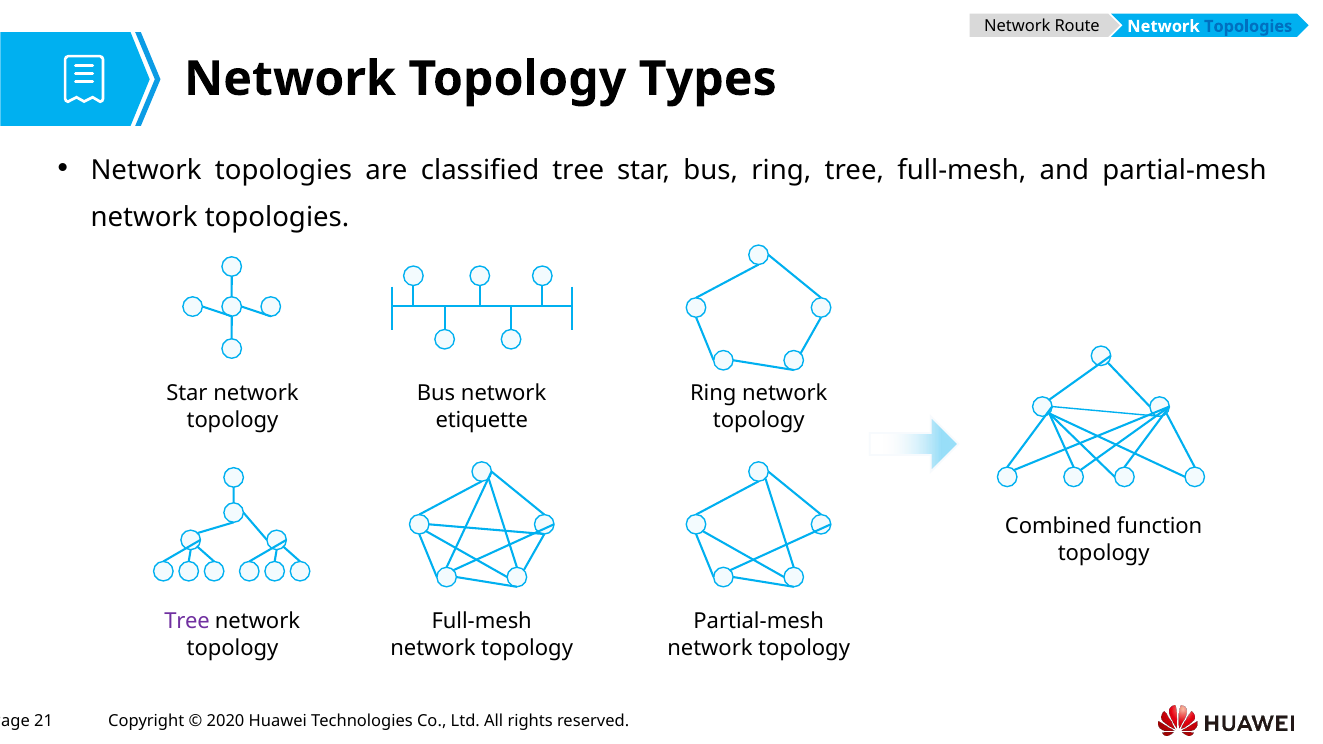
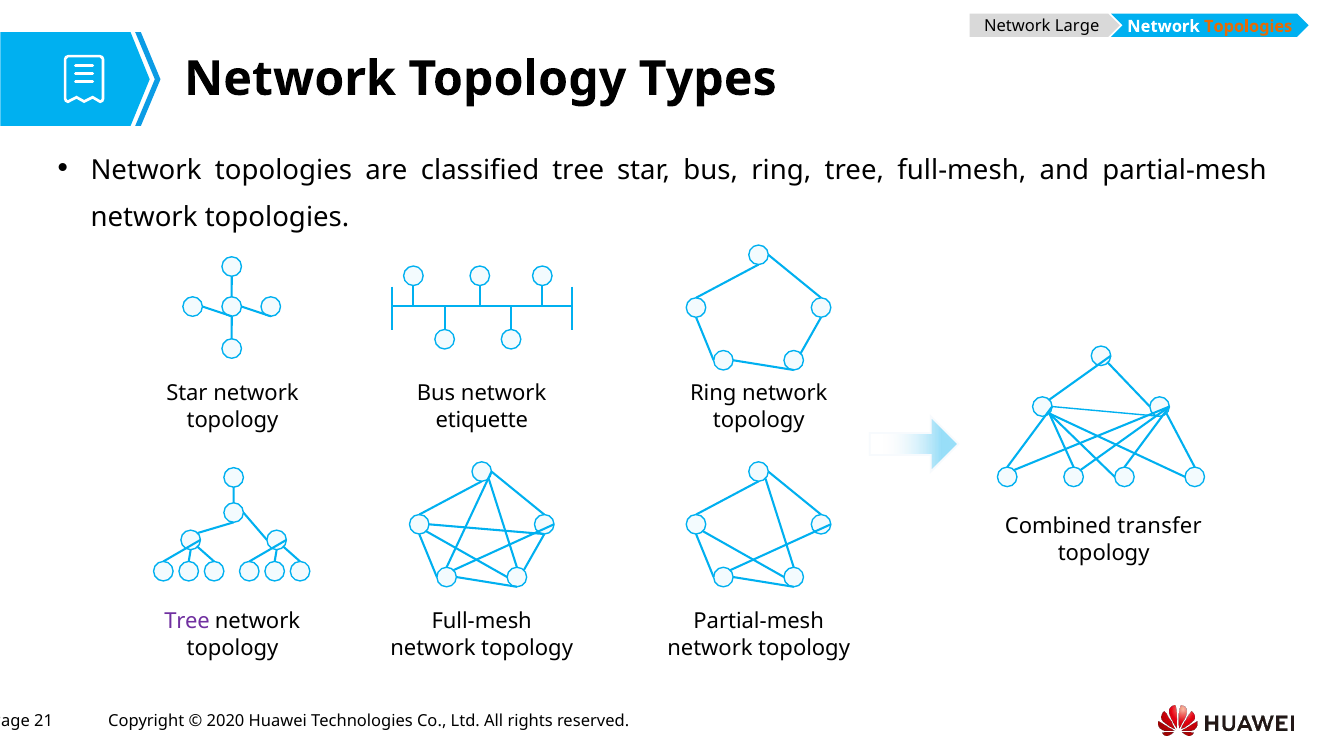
Route: Route -> Large (1077, 26)
Topologies colour: blue -> orange (1248, 26)
function: function -> transfer (1160, 526)
